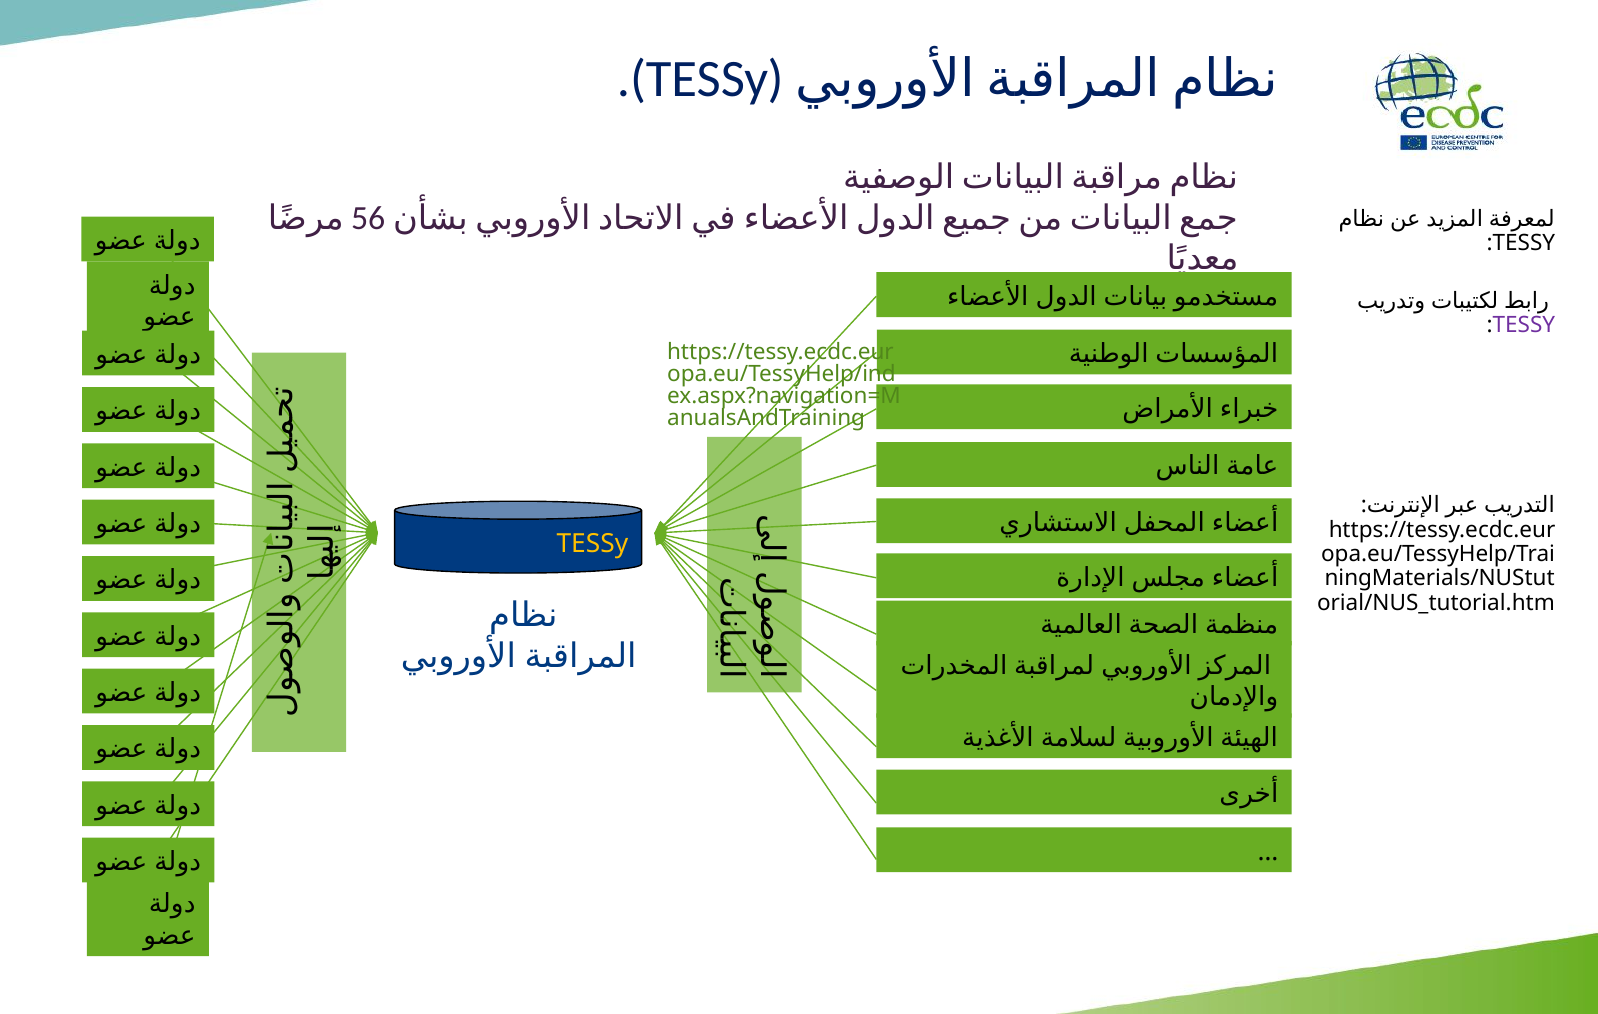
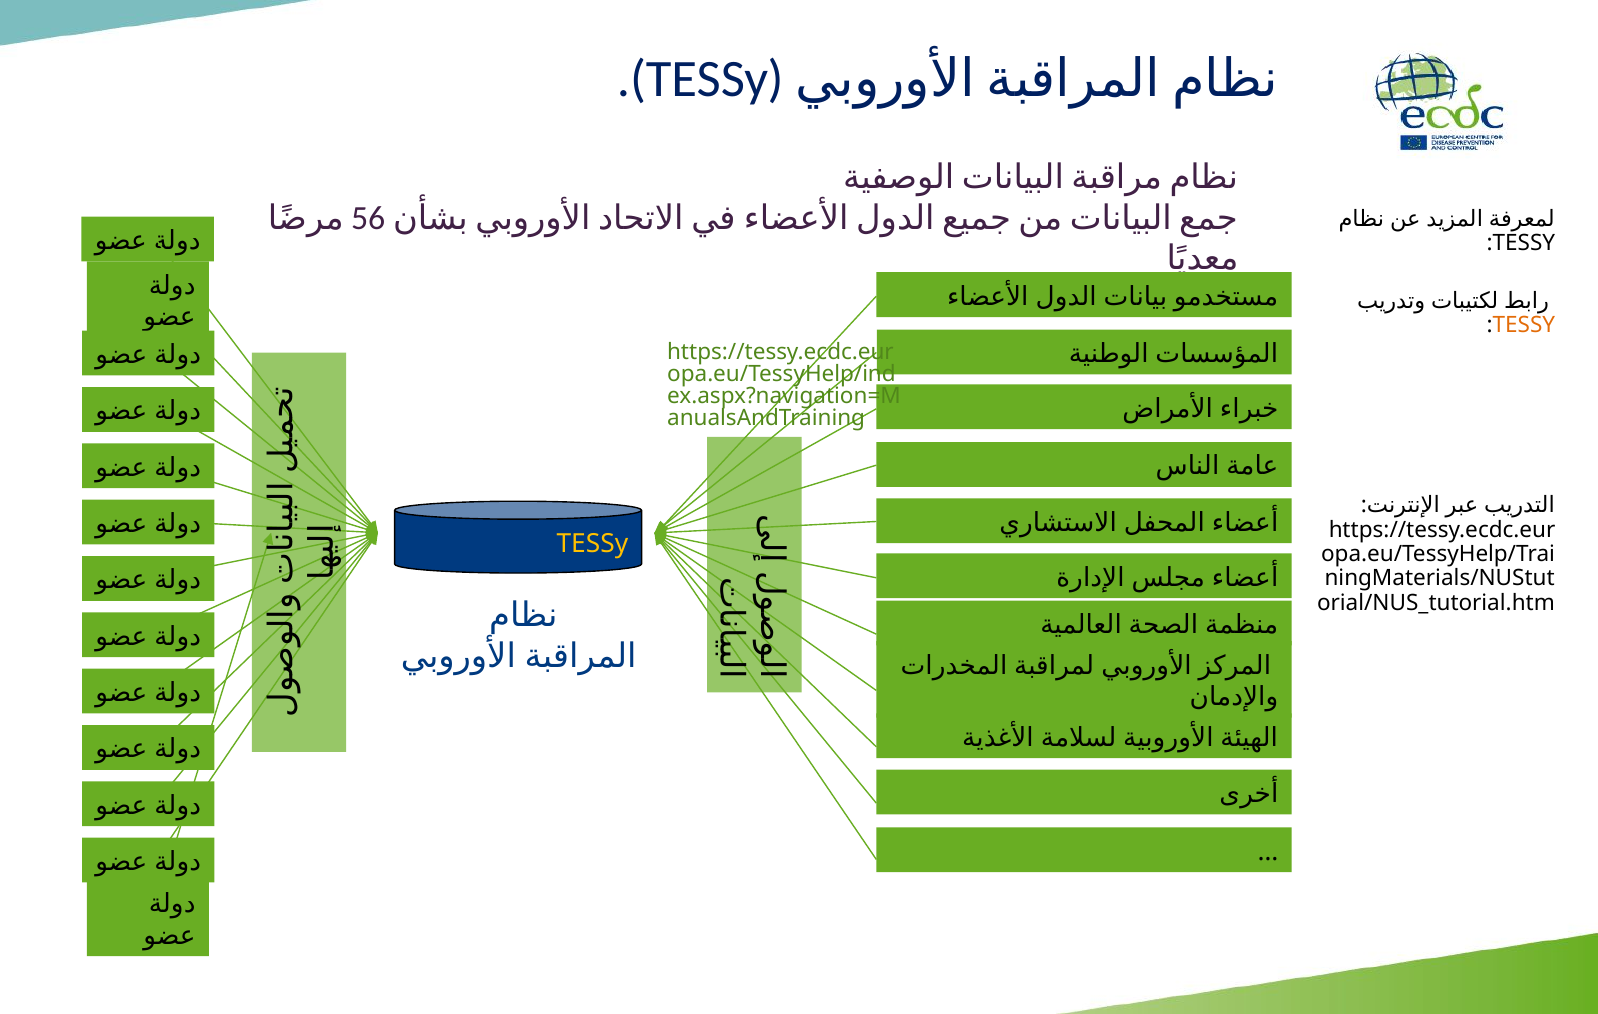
TESSY colour: purple -> orange (1524, 325)
